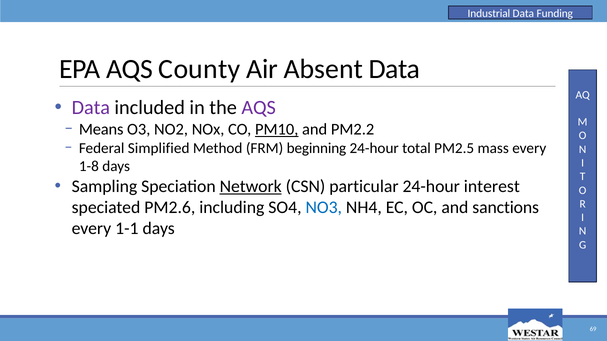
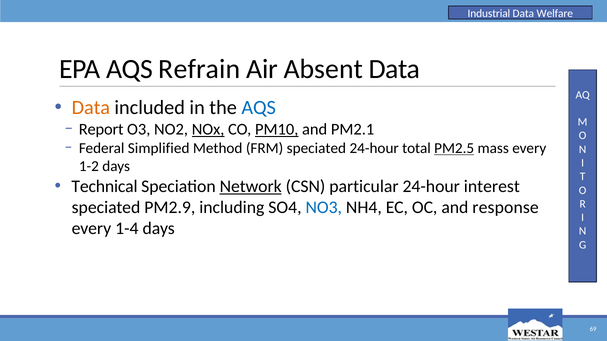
Funding: Funding -> Welfare (555, 13)
County: County -> Refrain (199, 69)
Data colour: purple -> orange (91, 108)
AQS colour: purple -> blue (259, 108)
Means: Means -> Report (101, 130)
NOx underline: none -> present (208, 130)
PM2.2: PM2.2 -> PM2.1 (353, 130)
FRM beginning: beginning -> speciated (316, 148)
PM2.5 underline: none -> present (454, 148)
1-8: 1-8 -> 1-2 (89, 167)
Sampling: Sampling -> Technical (105, 186)
PM2.6: PM2.6 -> PM2.9 (170, 208)
sanctions: sanctions -> response (506, 208)
1-1: 1-1 -> 1-4 (127, 229)
